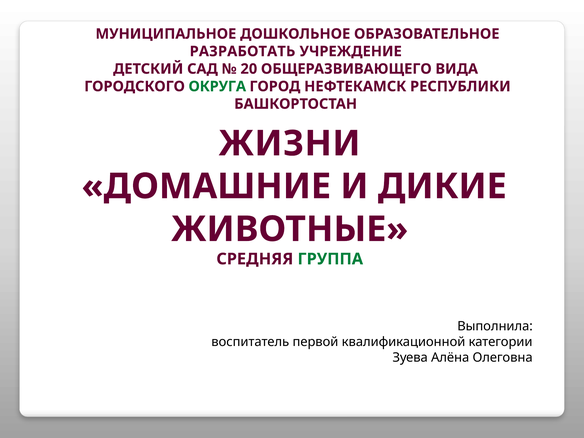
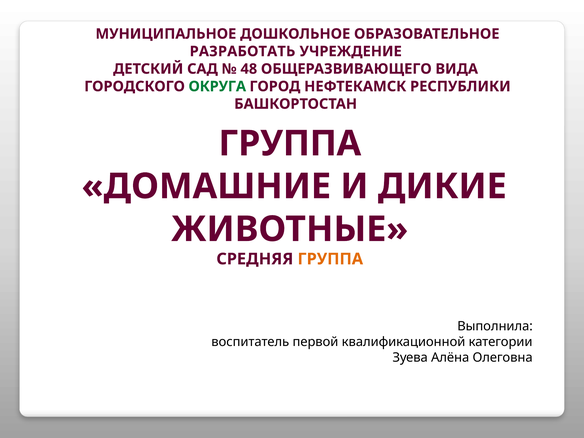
20: 20 -> 48 (249, 69)
ЖИЗНИ: ЖИЗНИ -> ГРУППА (290, 144)
ГРУППА colour: green -> orange (330, 259)
